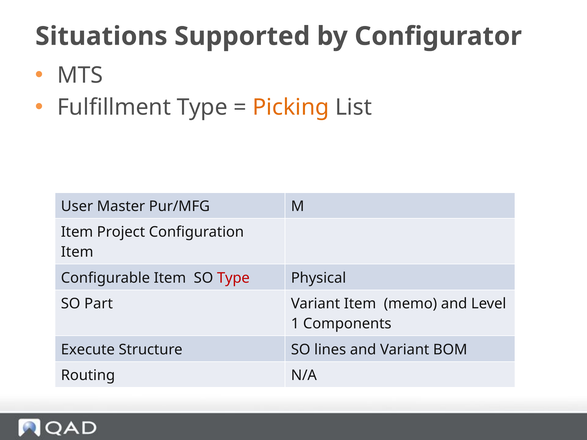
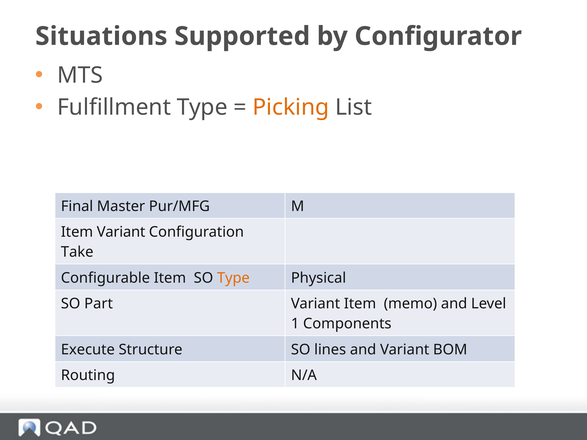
User: User -> Final (77, 206)
Item Project: Project -> Variant (121, 232)
Item: Item -> Take (77, 252)
Type colour: red -> orange (233, 278)
